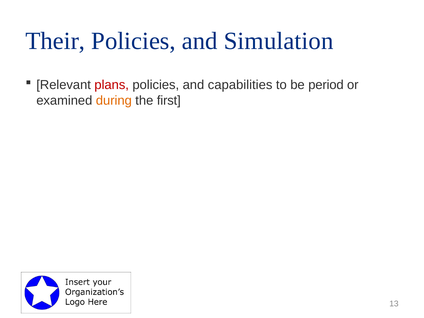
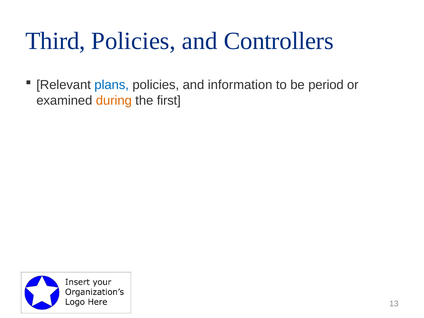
Their: Their -> Third (55, 41)
Simulation: Simulation -> Controllers (279, 41)
plans colour: red -> blue (112, 85)
capabilities: capabilities -> information (240, 85)
